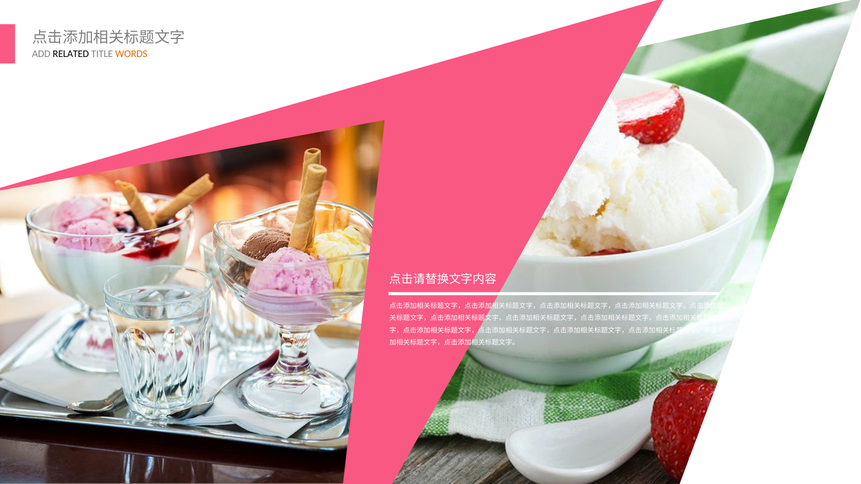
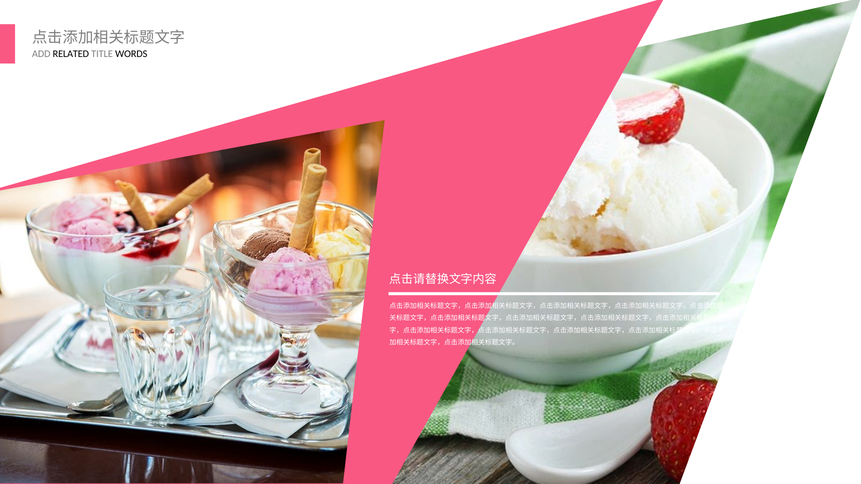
WORDS colour: orange -> black (131, 54)
